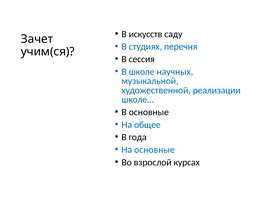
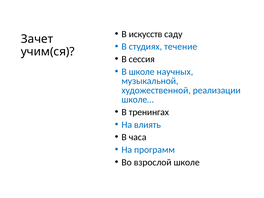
перечня: перечня -> течение (181, 47)
В основные: основные -> тренингах (149, 112)
общее: общее -> влиять (147, 125)
года: года -> часа (138, 137)
На основные: основные -> программ (154, 150)
взрослой курсах: курсах -> школе (187, 162)
